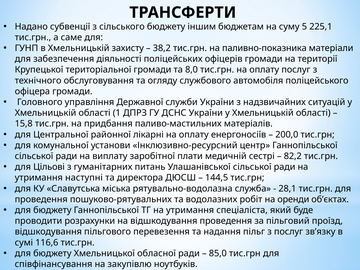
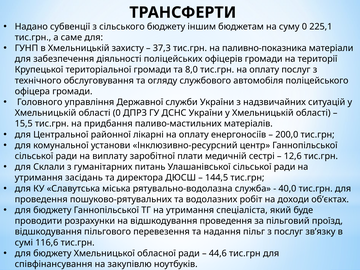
суму 5: 5 -> 0 (304, 27)
38,2: 38,2 -> 37,3 (162, 48)
області 1: 1 -> 0 (117, 113)
15,8: 15,8 -> 15,5 (24, 124)
82,2: 82,2 -> 12,6 (293, 156)
Цільові: Цільові -> Склали (49, 167)
наступні: наступні -> засідань (84, 178)
28,1: 28,1 -> 40,0 (287, 189)
оренди: оренди -> доходи (293, 199)
85,0: 85,0 -> 44,6 (218, 253)
